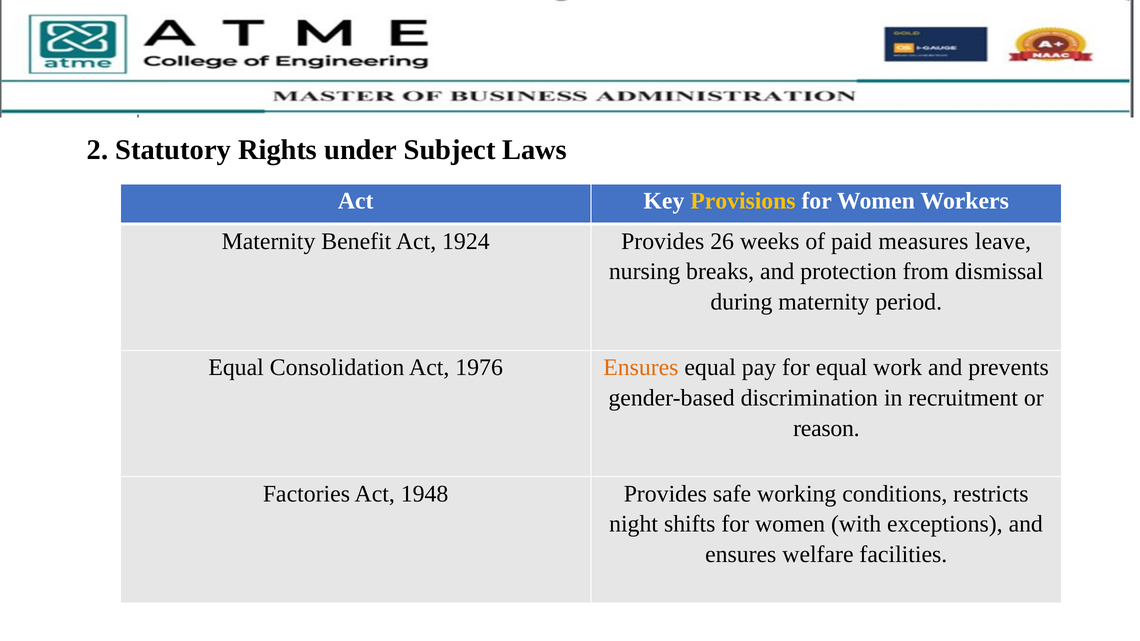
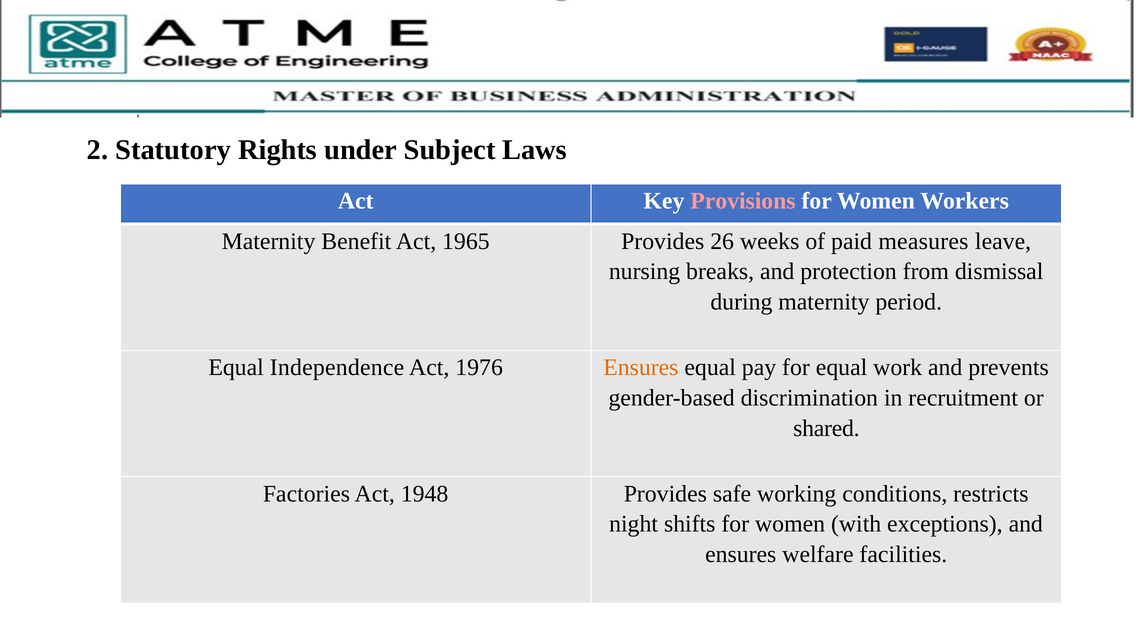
Provisions colour: yellow -> pink (743, 201)
1924: 1924 -> 1965 (466, 241)
Consolidation: Consolidation -> Independence (337, 368)
reason: reason -> shared (826, 428)
